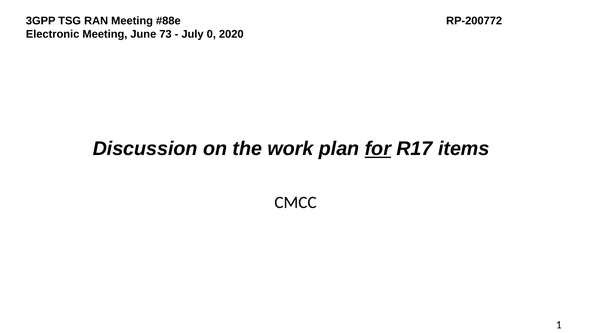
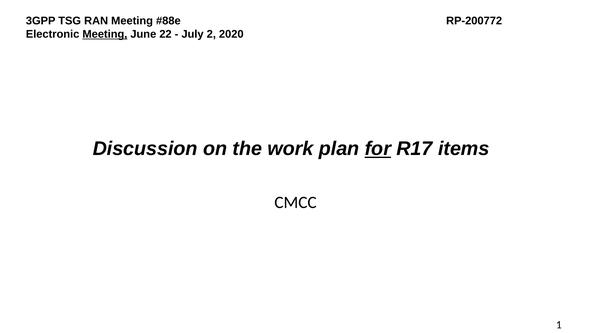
Meeting underline: none -> present (105, 34)
73: 73 -> 22 (165, 34)
0: 0 -> 2 (211, 34)
